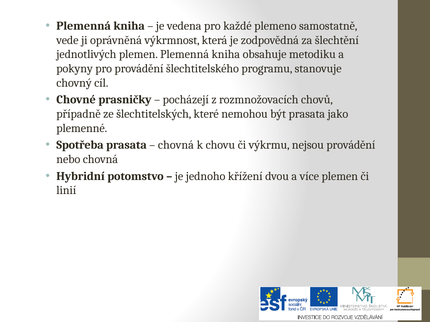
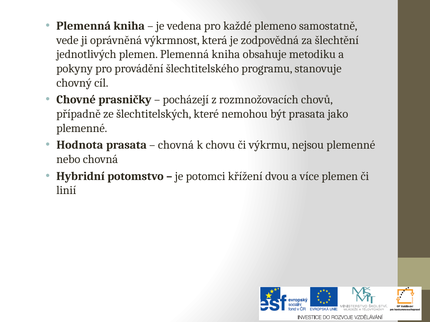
Spotřeba: Spotřeba -> Hodnota (80, 145)
nejsou provádění: provádění -> plemenné (351, 145)
jednoho: jednoho -> potomci (206, 176)
